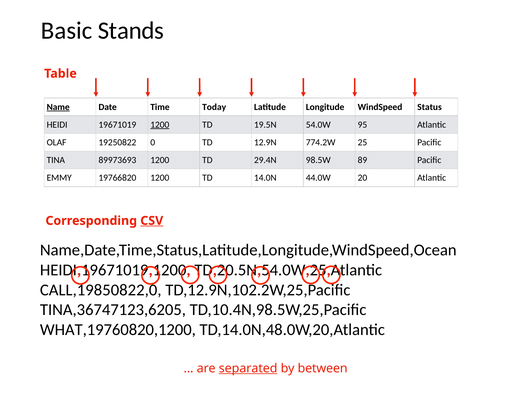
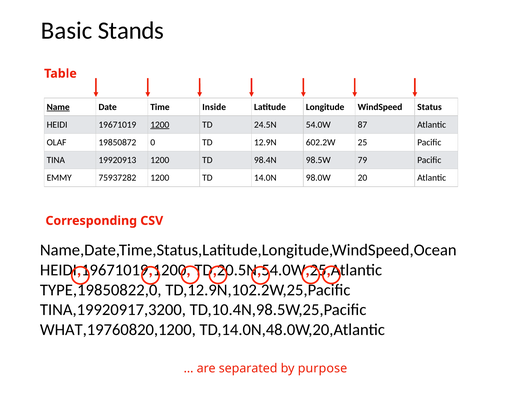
Today: Today -> Inside (214, 107)
19.5N: 19.5N -> 24.5N (265, 125)
95: 95 -> 87 (362, 125)
19250822: 19250822 -> 19850872 (117, 143)
774.2W: 774.2W -> 602.2W (321, 143)
89973693: 89973693 -> 19920913 (117, 160)
29.4N: 29.4N -> 98.4N (265, 160)
89: 89 -> 79 (362, 160)
19766820: 19766820 -> 75937282 (117, 178)
44.0W: 44.0W -> 98.0W (318, 178)
CSV underline: present -> none (152, 221)
CALL,19850822,0: CALL,19850822,0 -> TYPE,19850822,0 (101, 290)
TINA,36747123,6205: TINA,36747123,6205 -> TINA,19920917,3200 (113, 310)
separated underline: present -> none (248, 369)
between: between -> purpose (322, 369)
